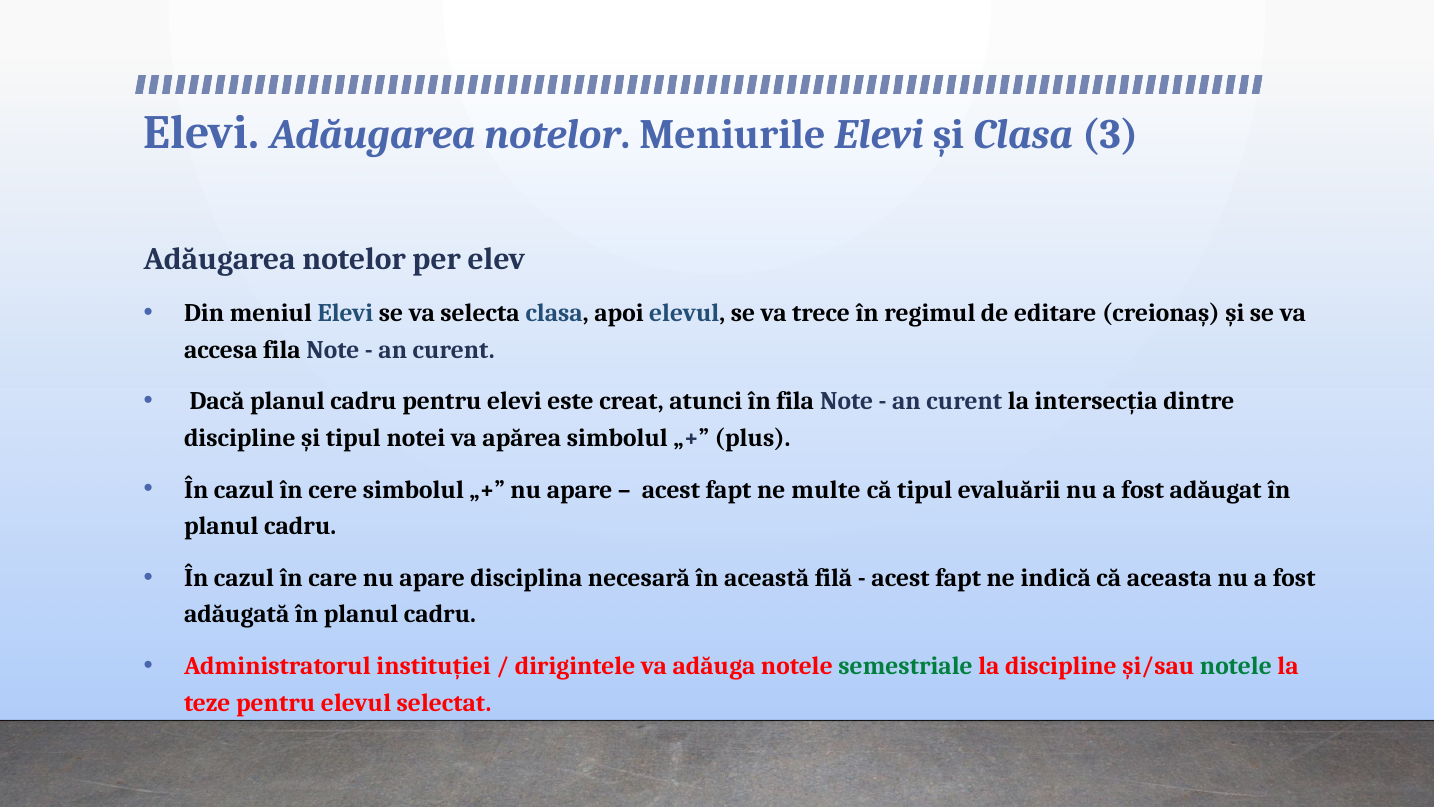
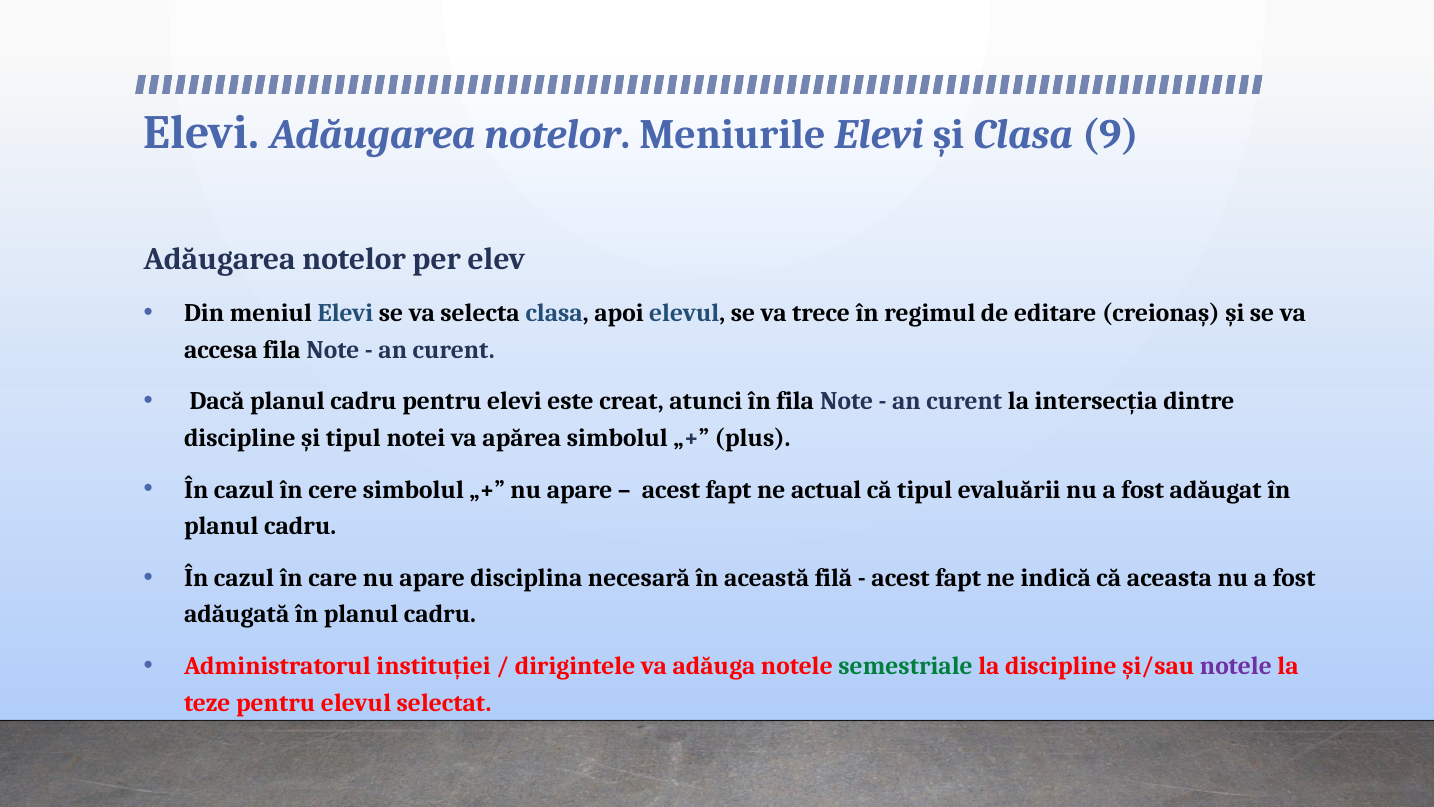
3: 3 -> 9 (1110, 134)
multe: multe -> actual (826, 489)
notele colour: green -> purple (1236, 666)
